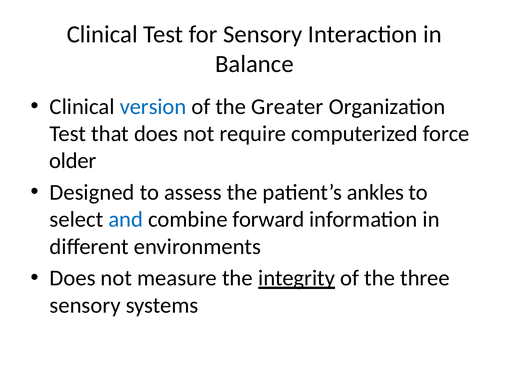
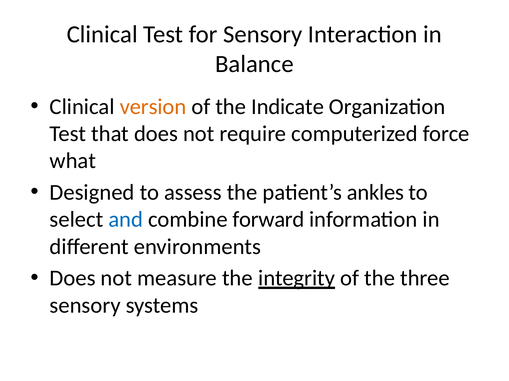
version colour: blue -> orange (153, 107)
Greater: Greater -> Indicate (288, 107)
older: older -> what (73, 161)
